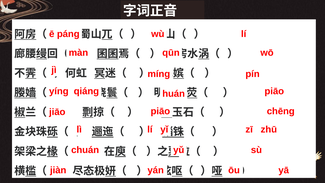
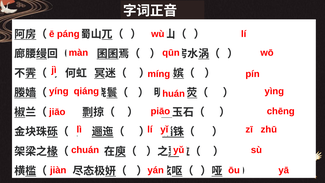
piāo: piāo -> yìng (274, 91)
